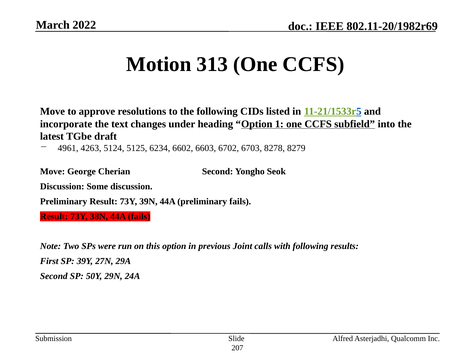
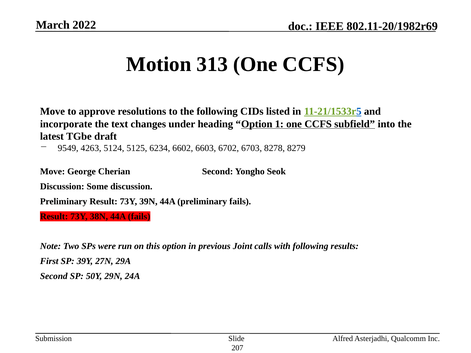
4961: 4961 -> 9549 (68, 148)
